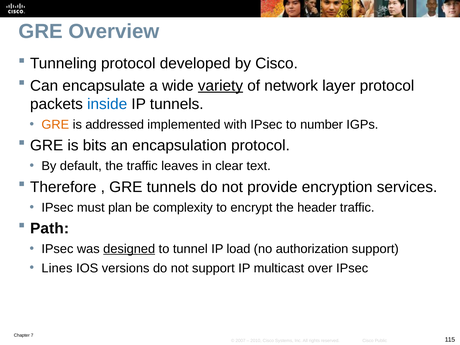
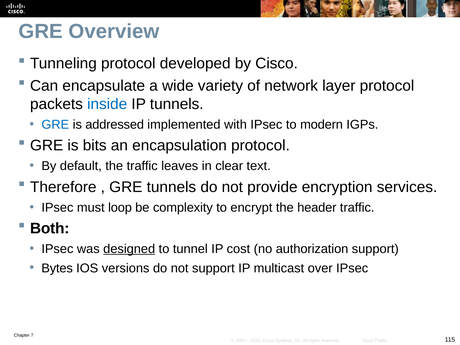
variety underline: present -> none (220, 86)
GRE colour: orange -> blue (55, 125)
number: number -> modern (322, 125)
plan: plan -> loop (120, 208)
Path: Path -> Both (50, 228)
load: load -> cost (238, 249)
Lines: Lines -> Bytes (57, 268)
